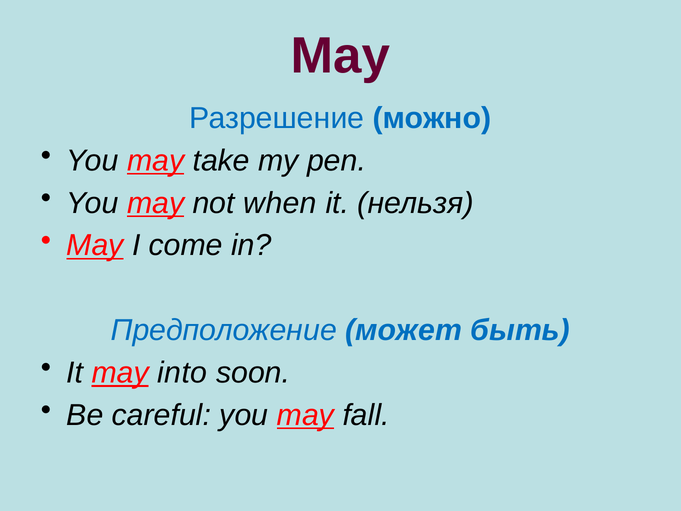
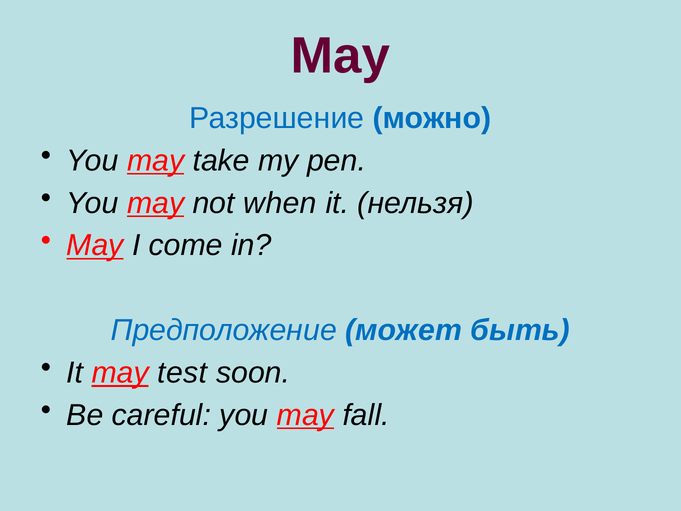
into: into -> test (182, 372)
